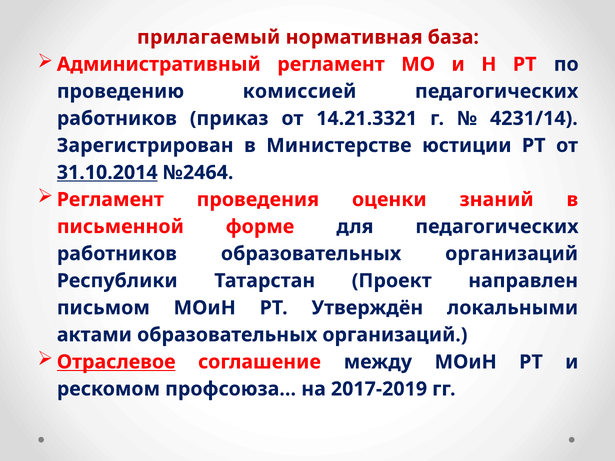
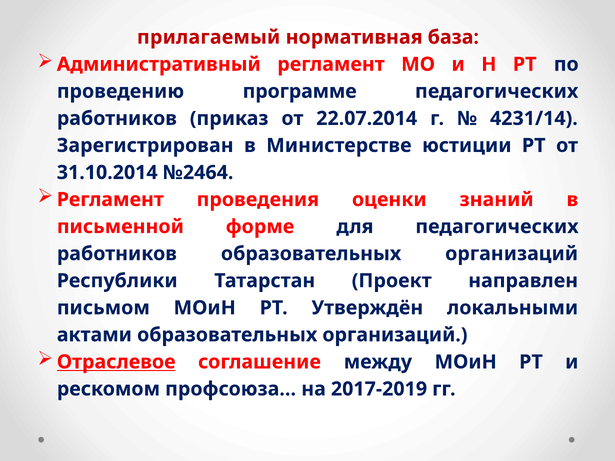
комиссией: комиссией -> программе (300, 91)
14.21.3321: 14.21.3321 -> 22.07.2014 (367, 118)
31.10.2014 underline: present -> none (107, 173)
